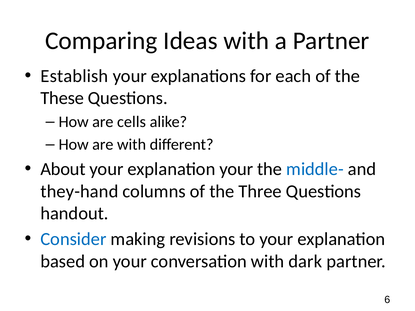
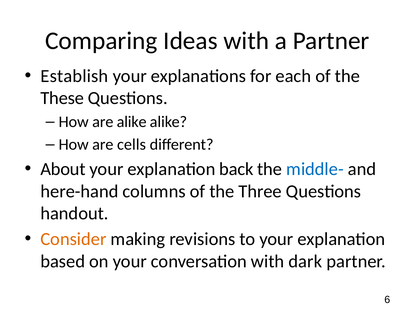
are cells: cells -> alike (132, 122)
are with: with -> cells (131, 145)
explanation your: your -> back (236, 169)
they-hand: they-hand -> here-hand (79, 191)
Consider colour: blue -> orange (73, 239)
